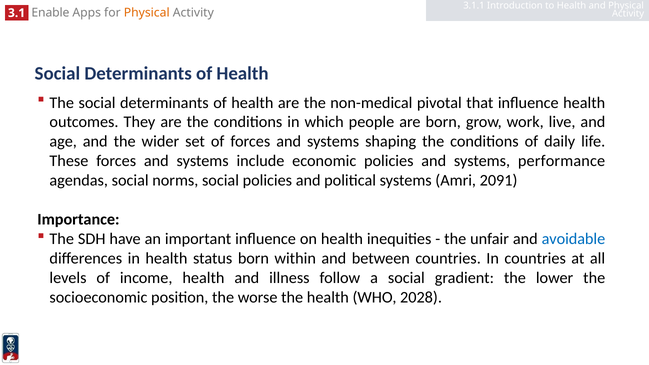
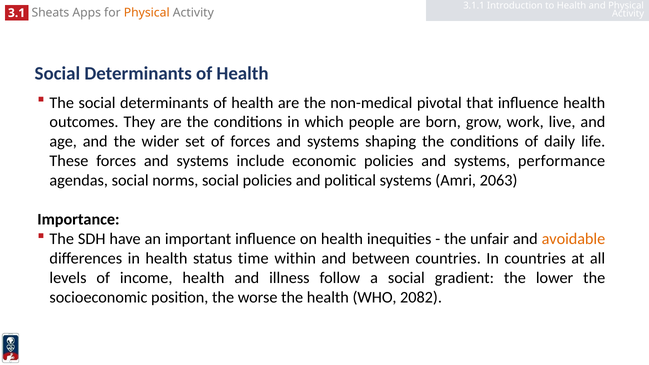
Enable: Enable -> Sheats (50, 13)
2091: 2091 -> 2063 (499, 181)
avoidable colour: blue -> orange (573, 239)
status born: born -> time (253, 258)
2028: 2028 -> 2082 (421, 297)
